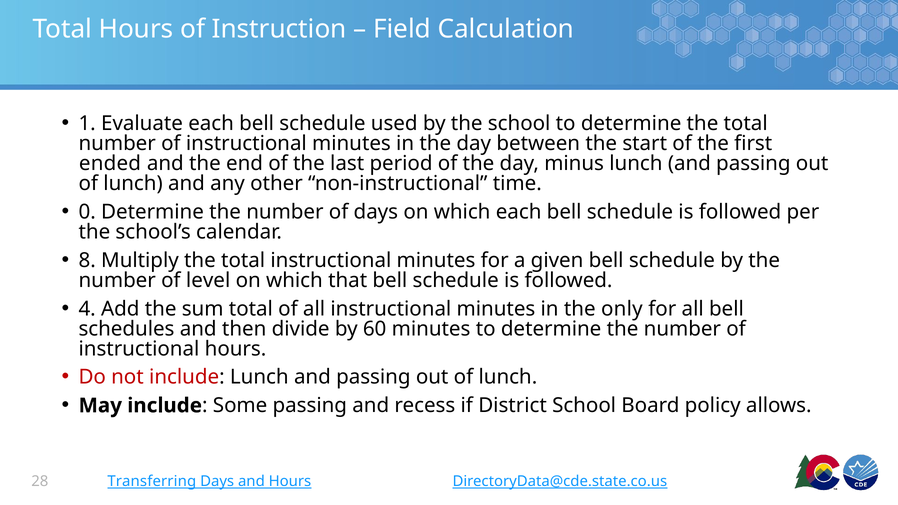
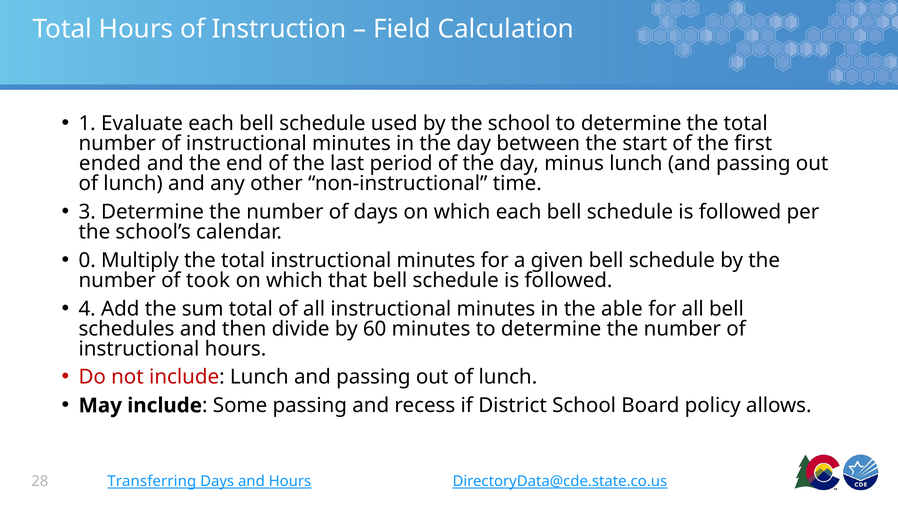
0: 0 -> 3 (87, 212)
8: 8 -> 0 (87, 260)
level: level -> took (208, 280)
only: only -> able (622, 309)
